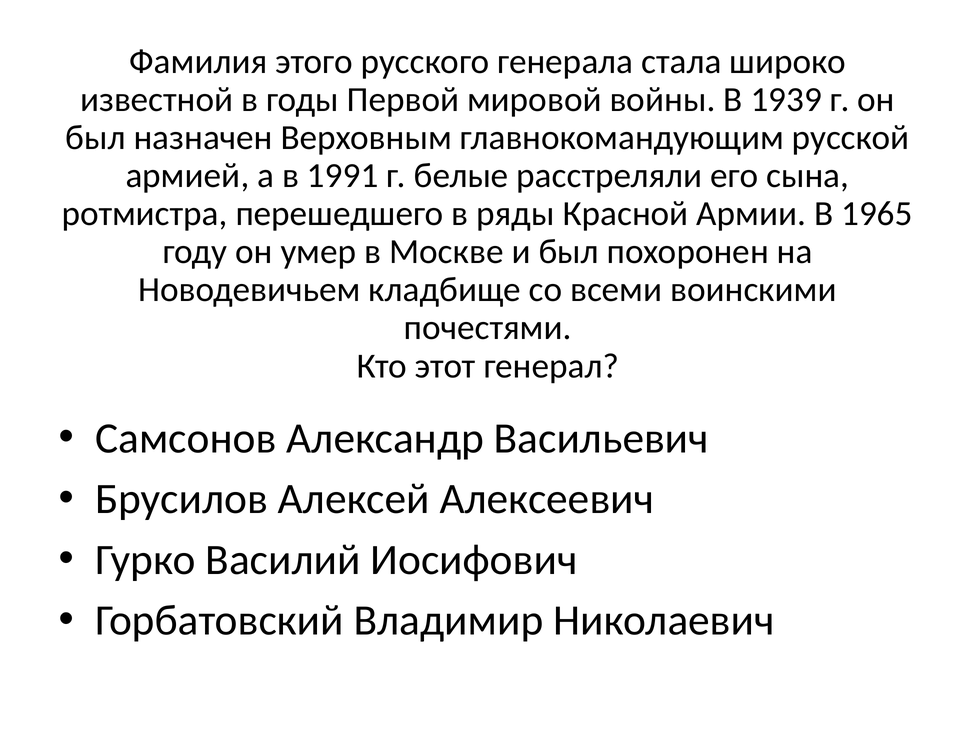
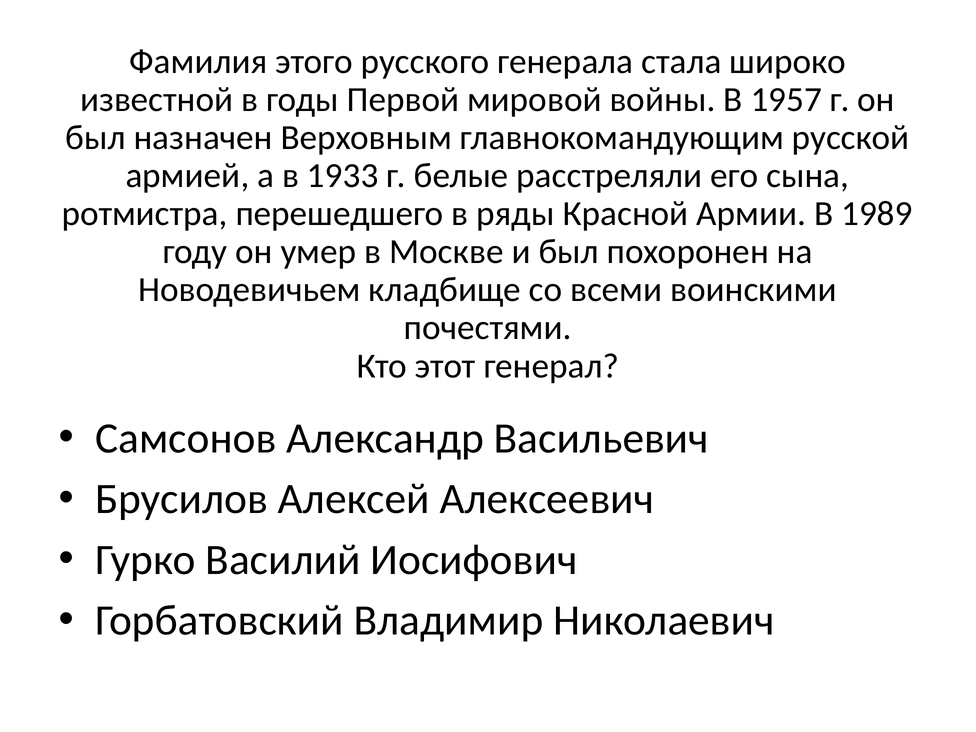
1939: 1939 -> 1957 (786, 100)
1991: 1991 -> 1933 (343, 176)
1965: 1965 -> 1989 (877, 214)
